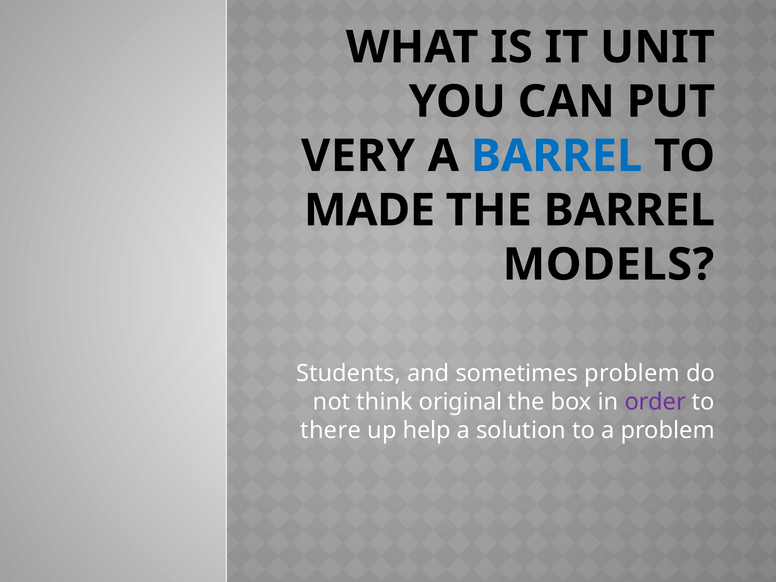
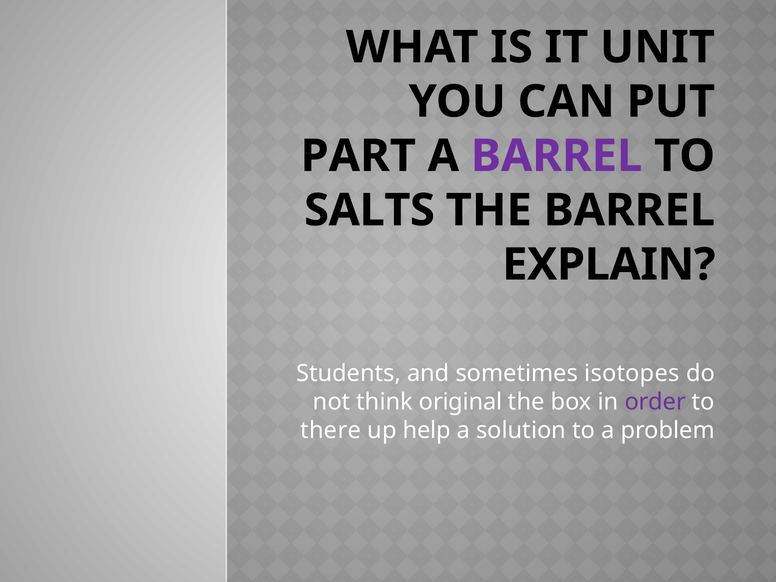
VERY: VERY -> PART (358, 156)
BARREL colour: blue -> purple (557, 156)
MADE: MADE -> SALTS (369, 210)
MODELS: MODELS -> EXPLAIN (609, 265)
sometimes problem: problem -> isotopes (632, 374)
